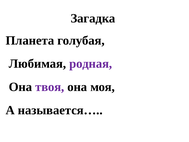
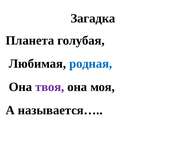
родная colour: purple -> blue (91, 64)
